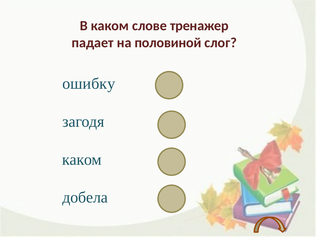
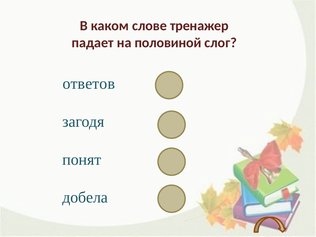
ошибку: ошибку -> ответов (89, 84)
каком: каком -> понят (82, 160)
